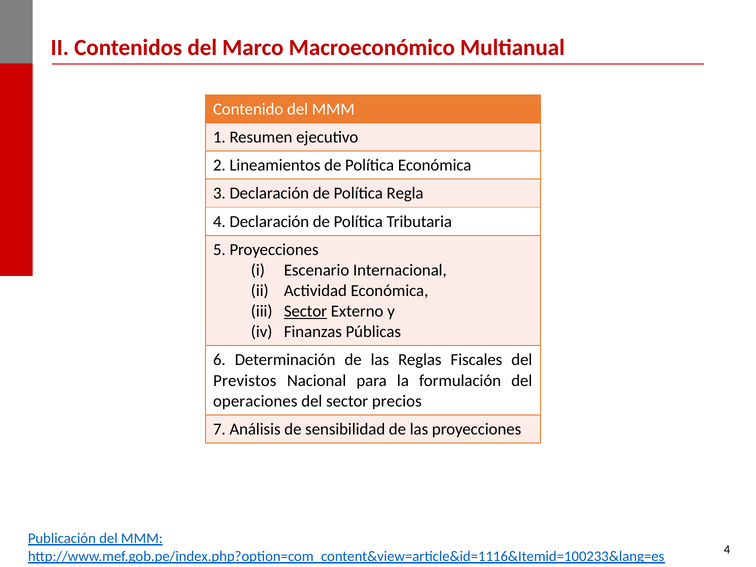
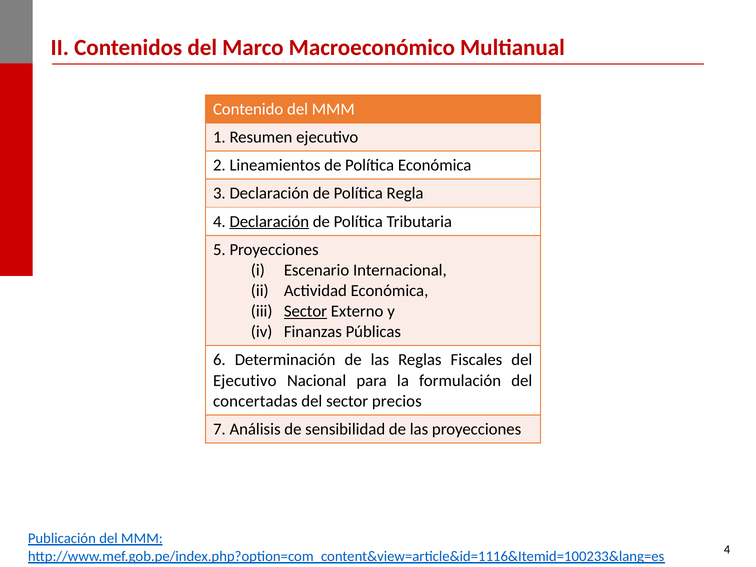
Declaración underline: none -> present (269, 222)
Previstos: Previstos -> Ejecutivo (245, 380)
operaciones: operaciones -> concertadas (255, 401)
